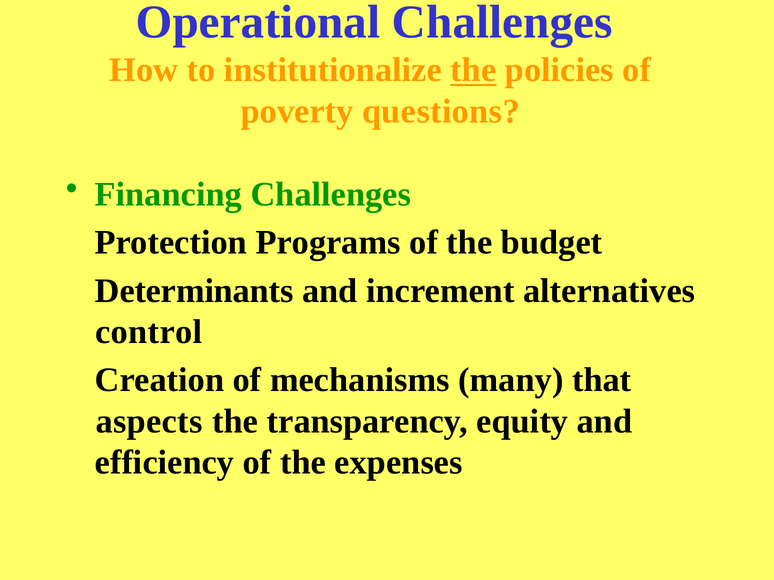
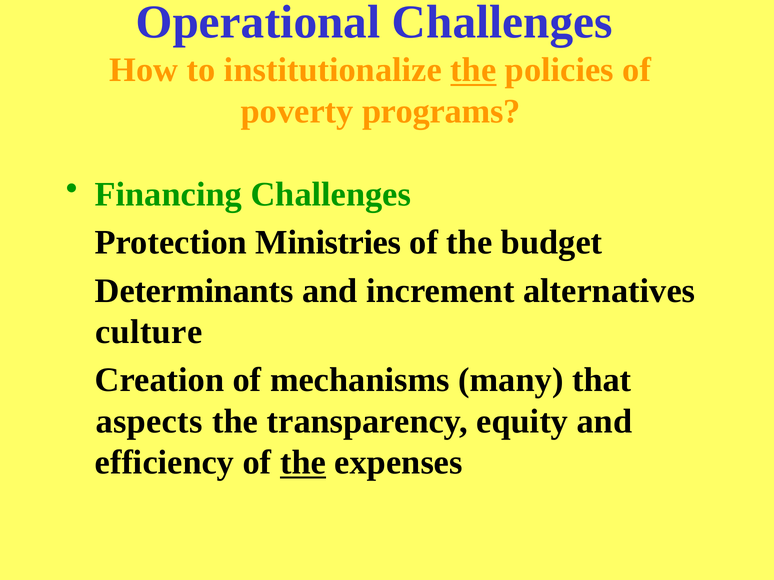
questions: questions -> programs (441, 111)
Programs: Programs -> Ministries (328, 243)
control: control -> culture (149, 332)
the underline: none -> present (303, 463)
